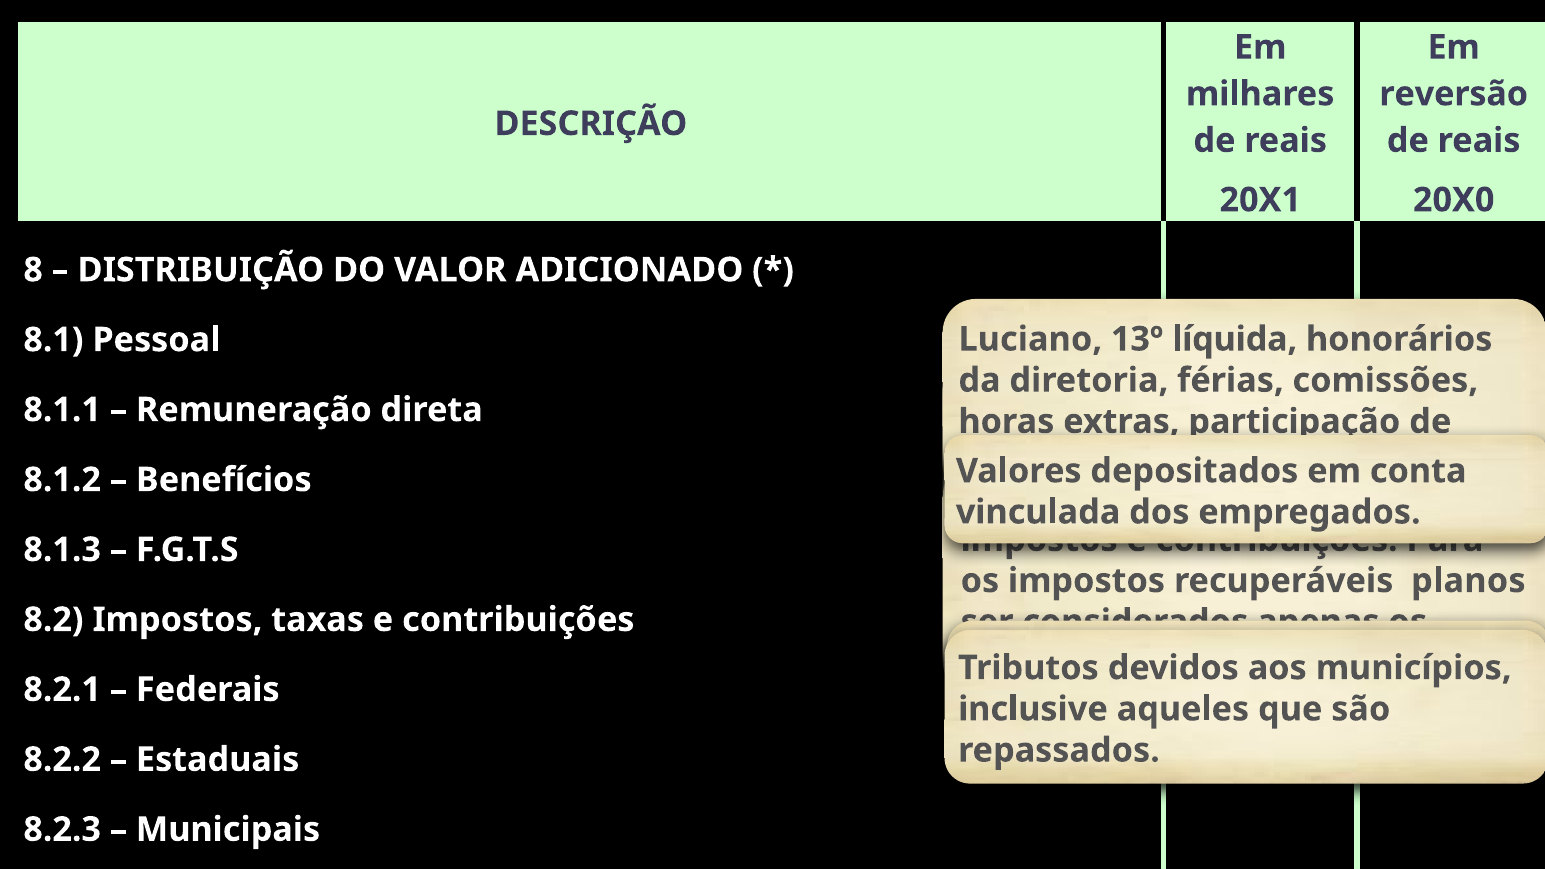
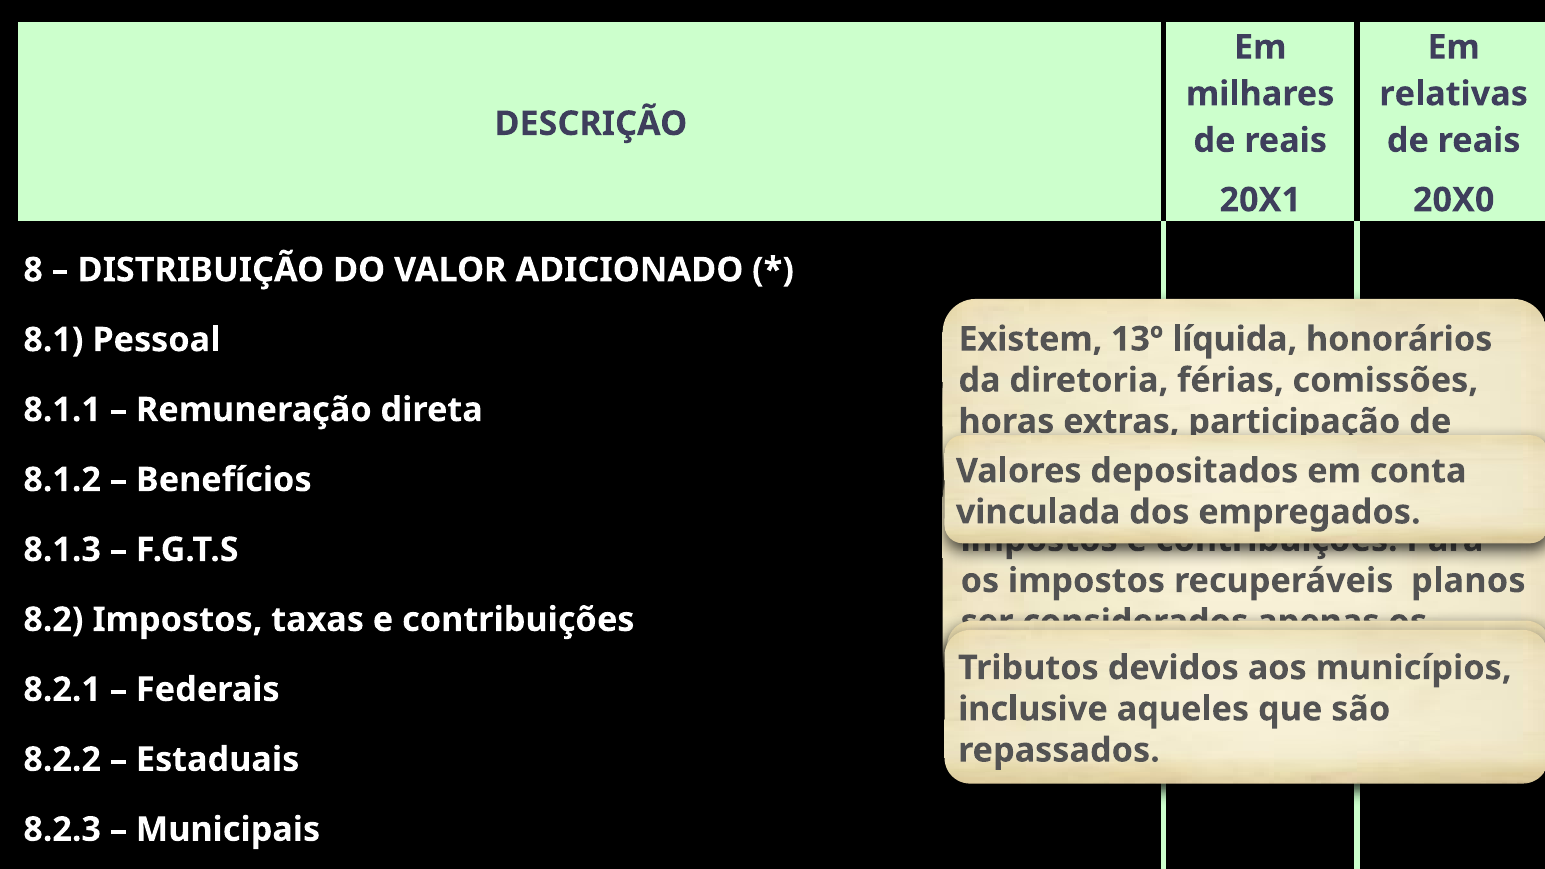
reversão: reversão -> relativas (1454, 94)
Luciano: Luciano -> Existem (1030, 339)
